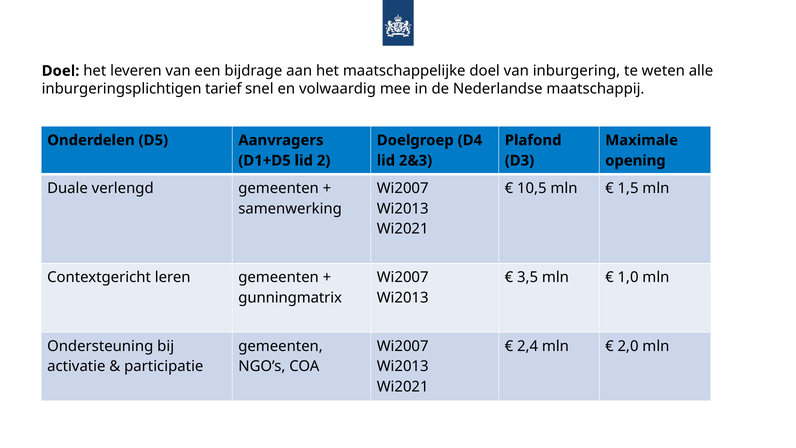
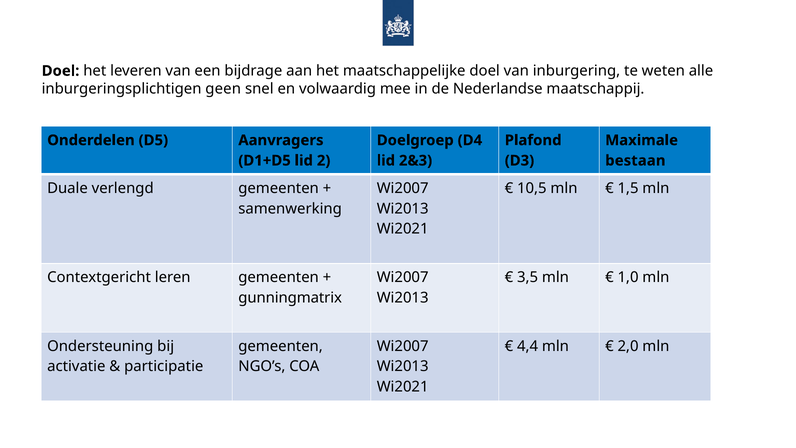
tarief: tarief -> geen (223, 89)
opening: opening -> bestaan (635, 161)
2,4: 2,4 -> 4,4 (528, 346)
